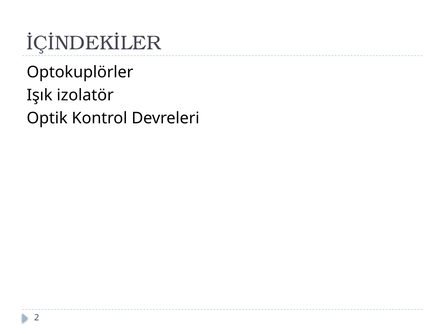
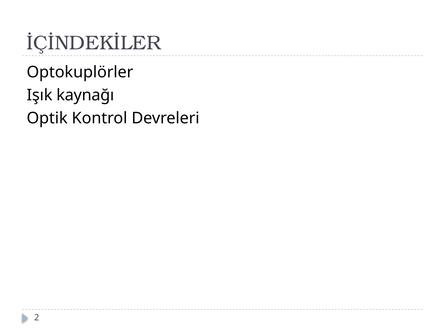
izolatör: izolatör -> kaynağı (85, 95)
